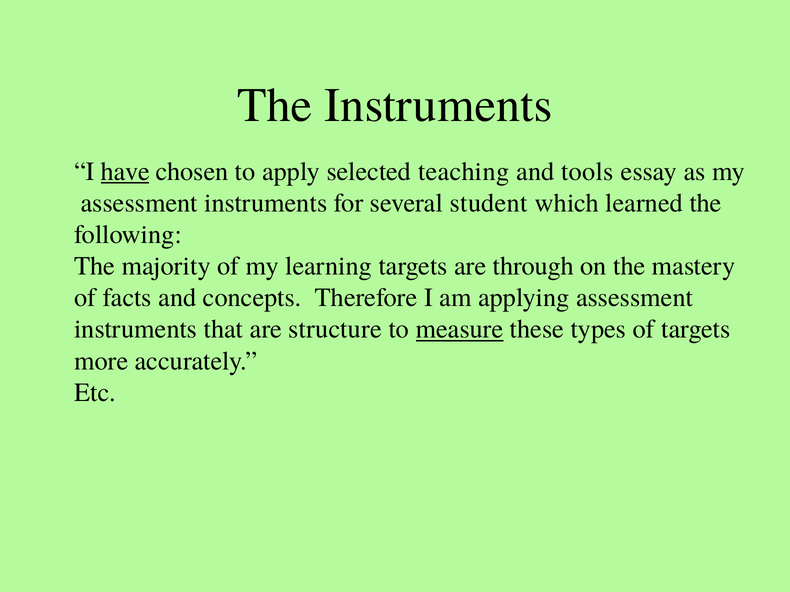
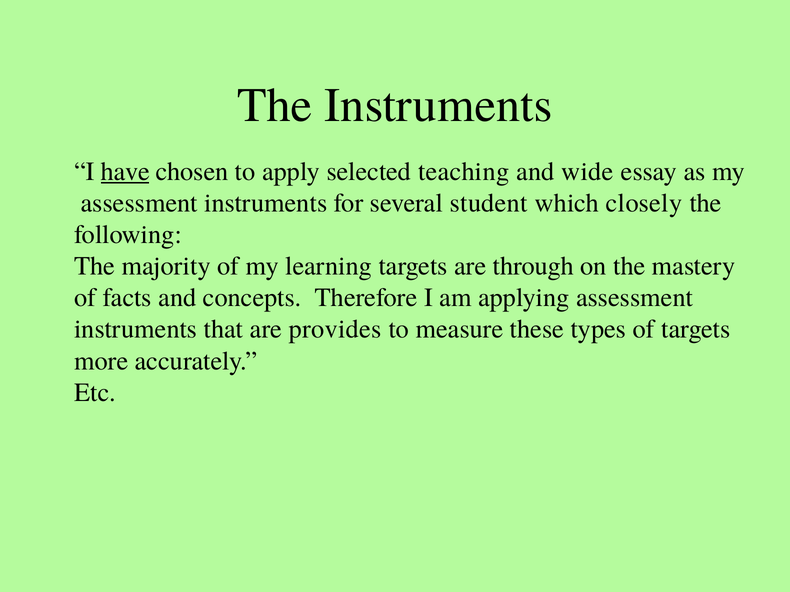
tools: tools -> wide (587, 172)
learned: learned -> closely (644, 203)
structure: structure -> provides (335, 330)
measure underline: present -> none (460, 330)
